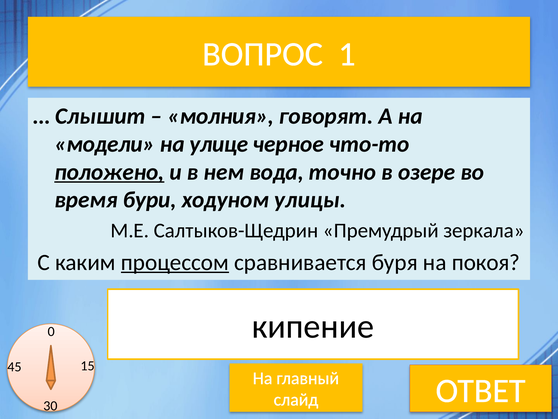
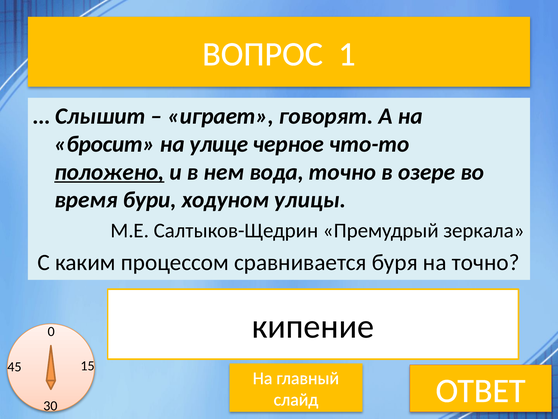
молния: молния -> играет (221, 116)
модели: модели -> бросит (105, 144)
процессом underline: present -> none (175, 262)
на покоя: покоя -> точно (486, 262)
